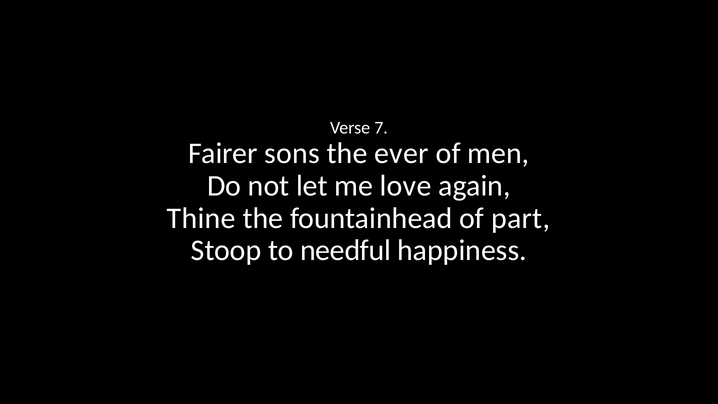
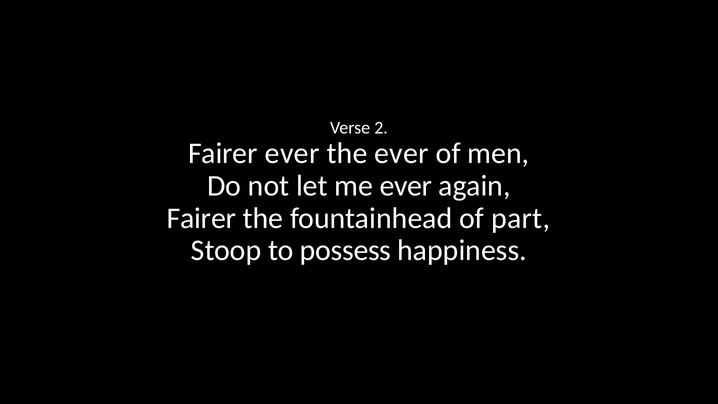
7: 7 -> 2 (381, 128)
Fairer sons: sons -> ever (292, 154)
me love: love -> ever (406, 186)
Thine: Thine -> Fairer (201, 218)
needful: needful -> possess (346, 250)
